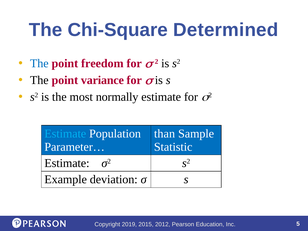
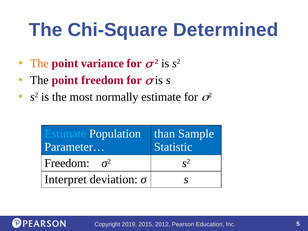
The colour: blue -> orange (39, 63)
freedom: freedom -> variance (102, 63)
point variance: variance -> freedom (102, 80)
Estimate: Estimate -> Freedom (67, 163)
Example: Example -> Interpret (66, 180)
